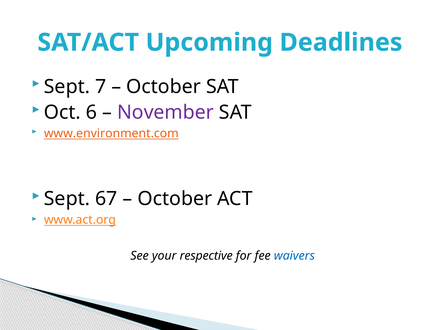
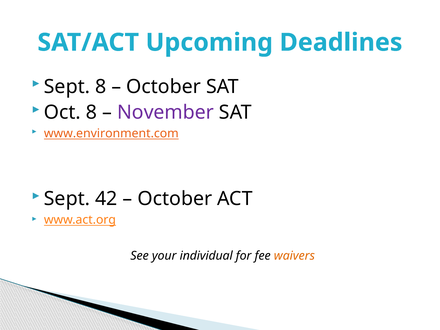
Sept 7: 7 -> 8 (101, 87)
Oct 6: 6 -> 8 (92, 113)
67: 67 -> 42 (106, 199)
respective: respective -> individual (206, 256)
waivers colour: blue -> orange (294, 256)
